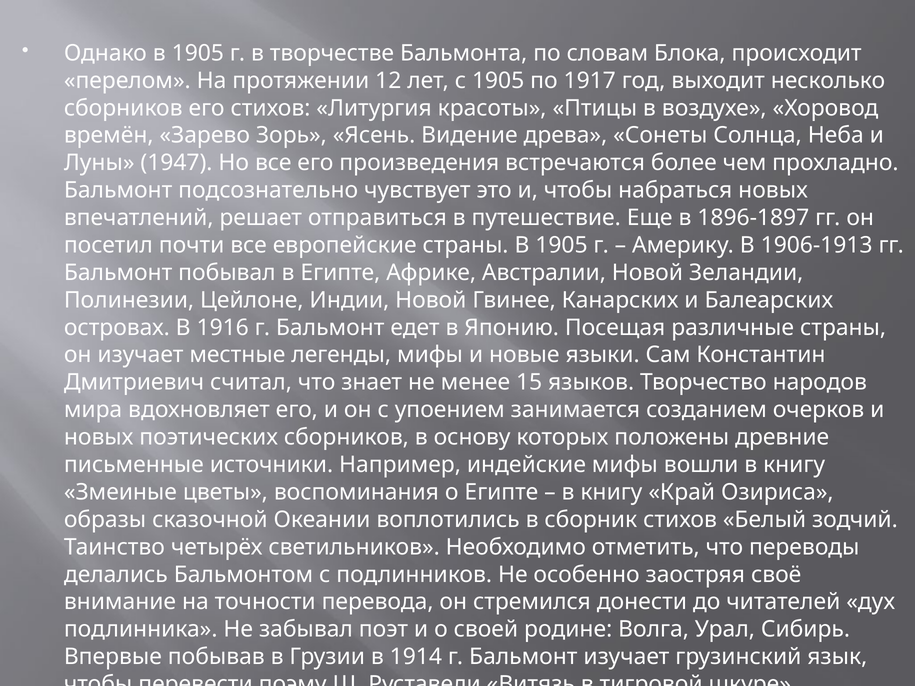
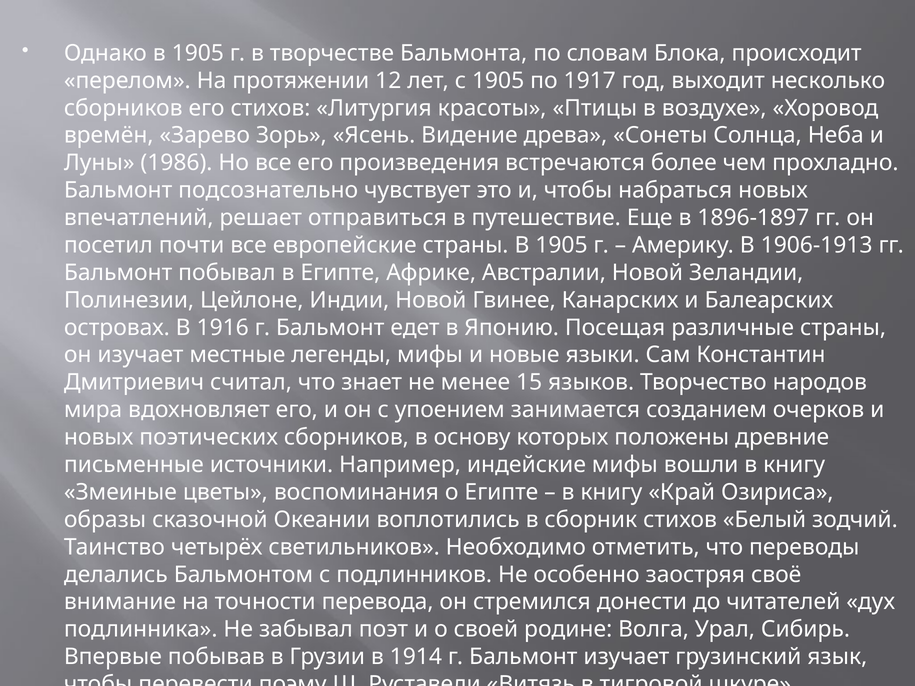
1947: 1947 -> 1986 (176, 163)
